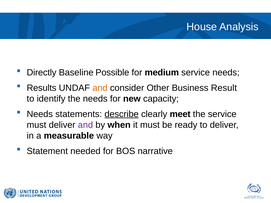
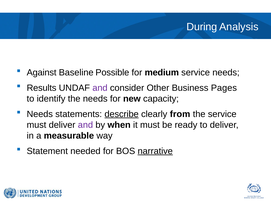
House: House -> During (202, 27)
Directly: Directly -> Against (42, 73)
and colour: orange -> purple (100, 88)
Result: Result -> Pages (224, 88)
meet: meet -> from (180, 114)
narrative underline: none -> present (155, 151)
